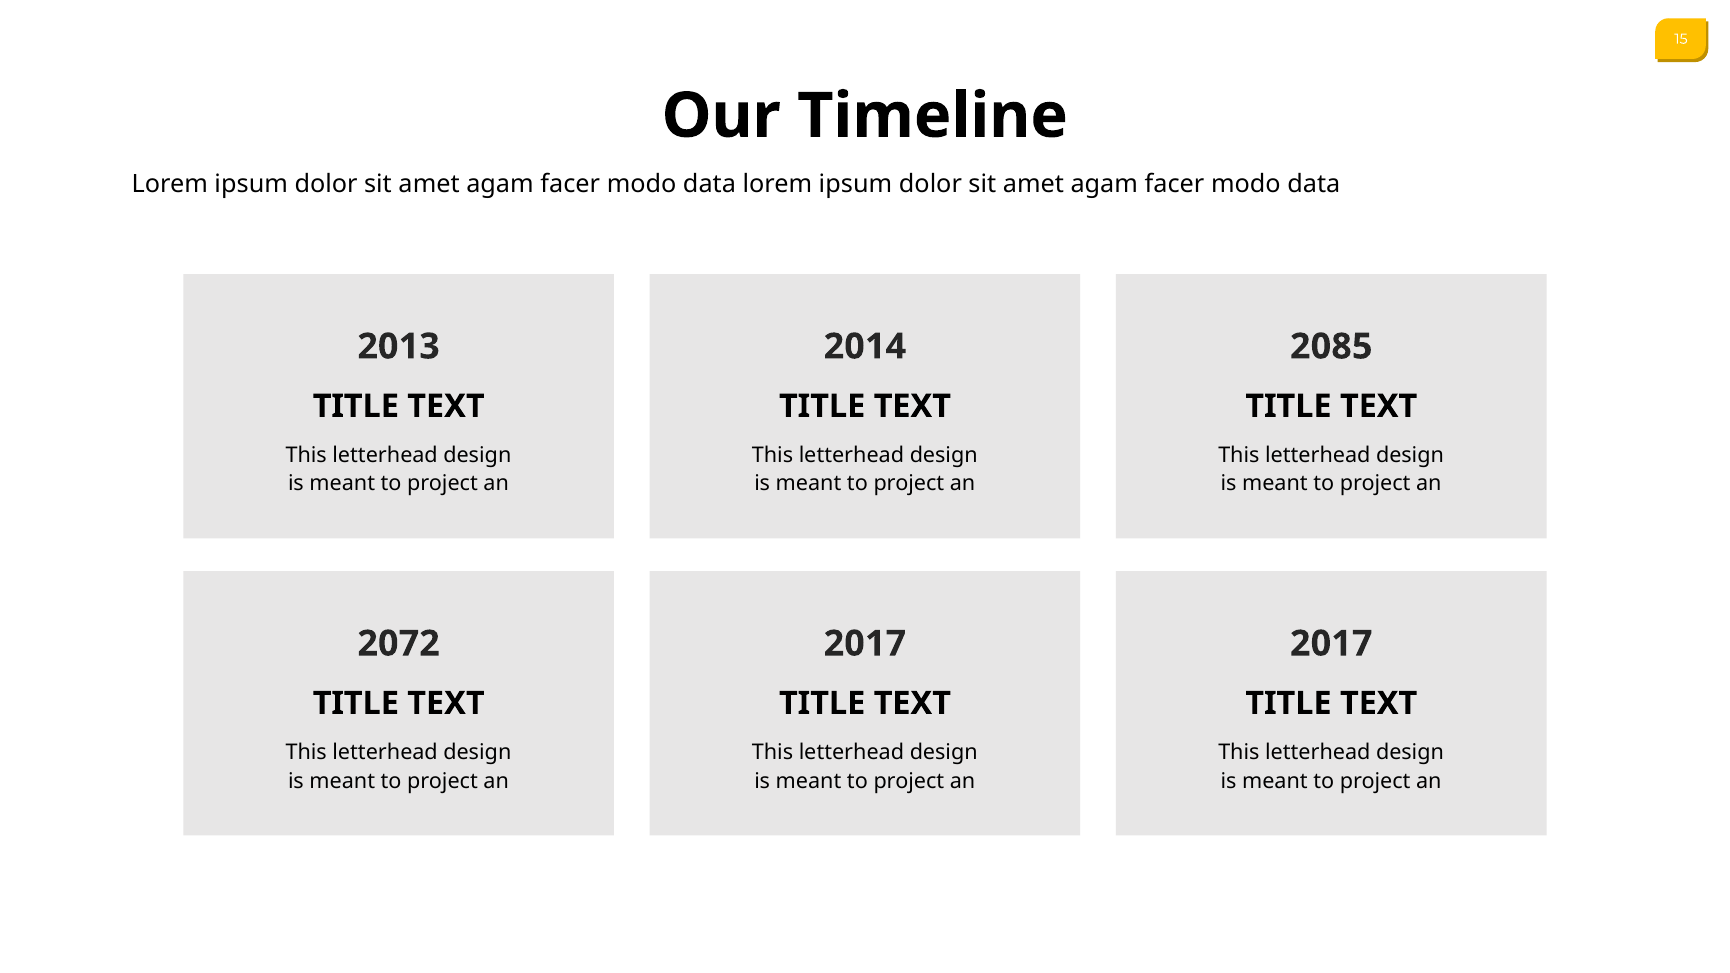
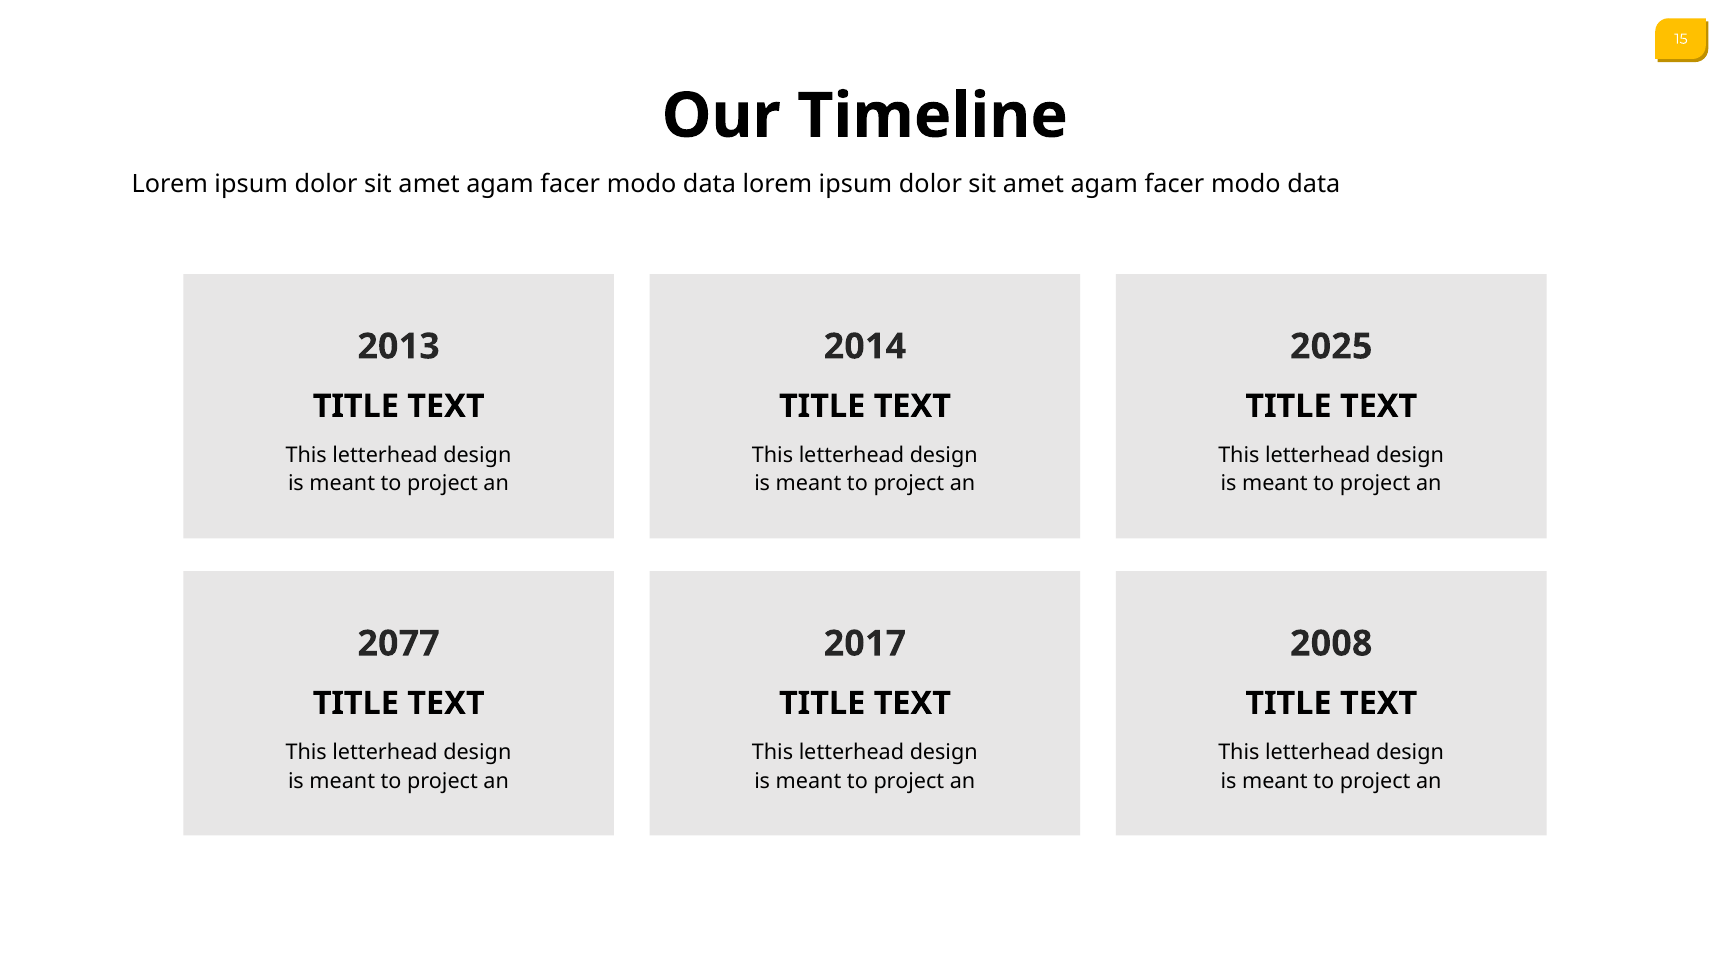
2085: 2085 -> 2025 (1331, 347)
2072: 2072 -> 2077 (399, 644)
2017: 2017 -> 2008 (1331, 644)
